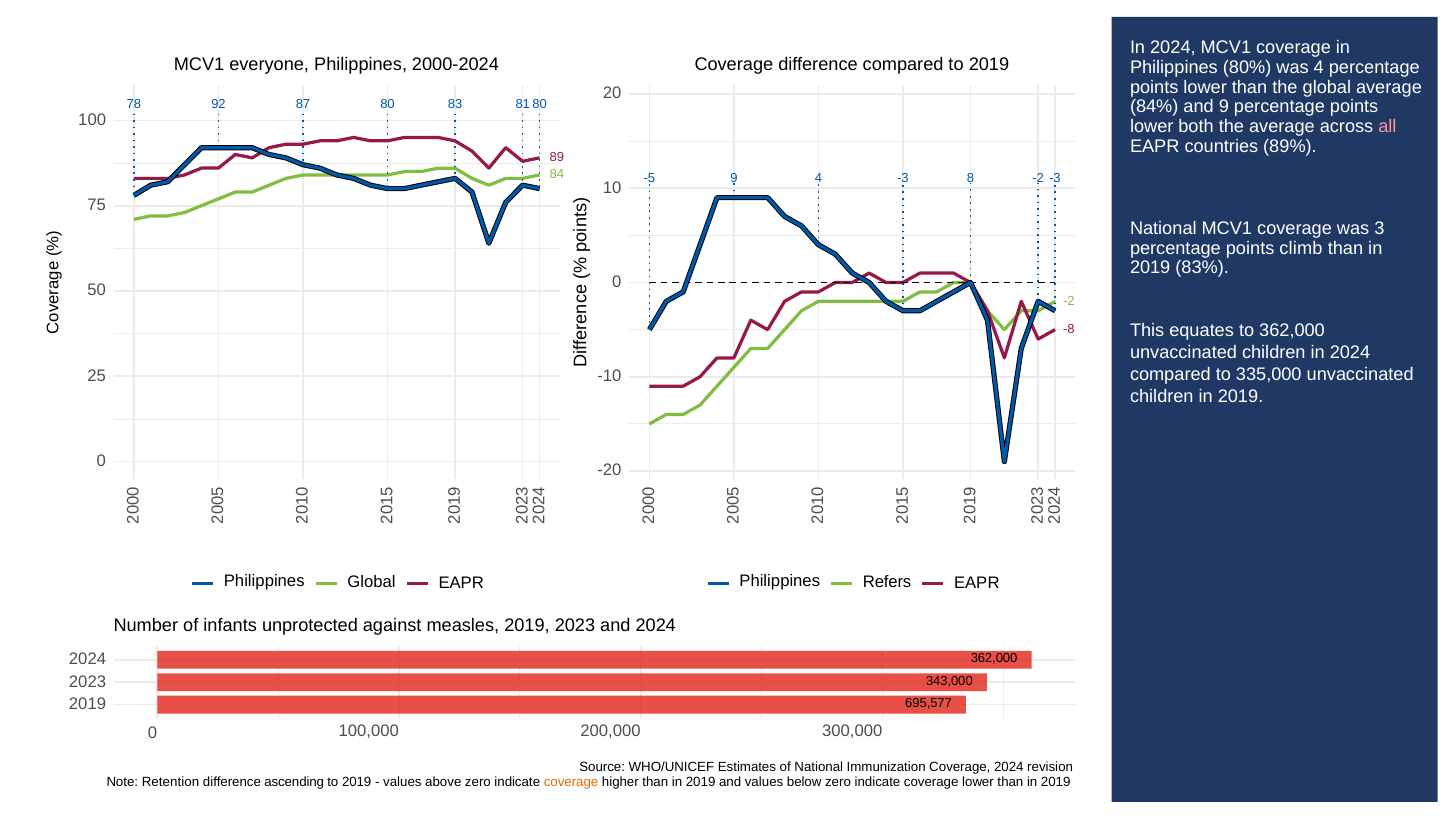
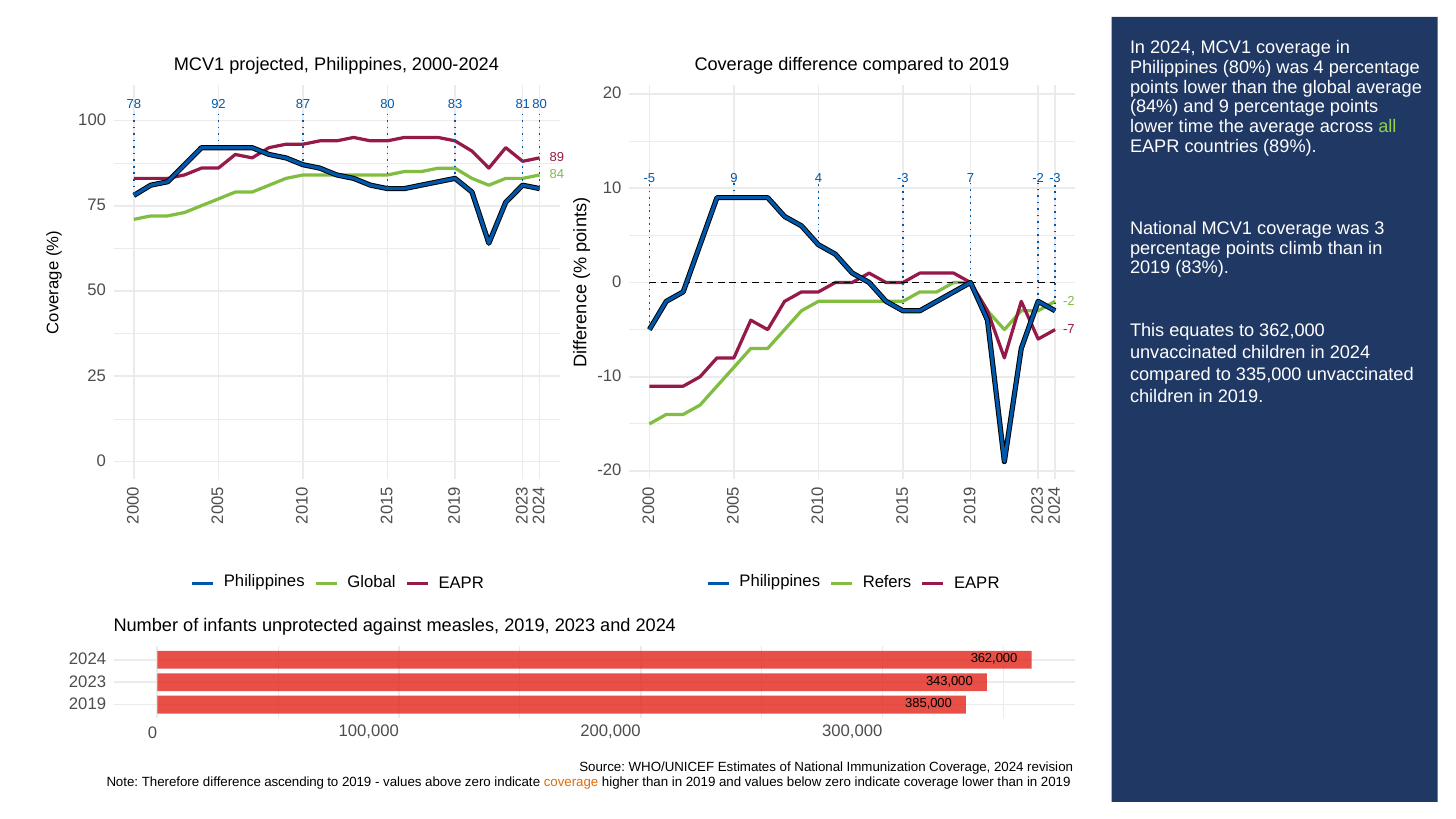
everyone: everyone -> projected (269, 64)
both: both -> time (1196, 126)
all colour: pink -> light green (1387, 126)
8: 8 -> 7 (971, 178)
-8: -8 -> -7 (1069, 329)
695,577: 695,577 -> 385,000 (929, 703)
Retention: Retention -> Therefore (171, 782)
